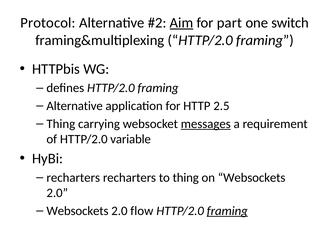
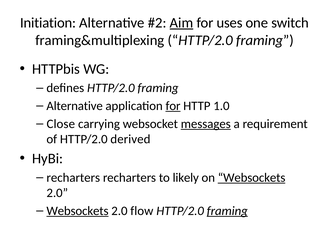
Protocol: Protocol -> Initiation (48, 23)
part: part -> uses (230, 23)
for underline: none -> present (173, 106)
2.5: 2.5 -> 1.0 (221, 106)
Thing: Thing -> Close (61, 124)
variable: variable -> derived (130, 139)
to thing: thing -> likely (186, 177)
Websockets underline: none -> present (252, 177)
Websockets underline: none -> present (77, 211)
